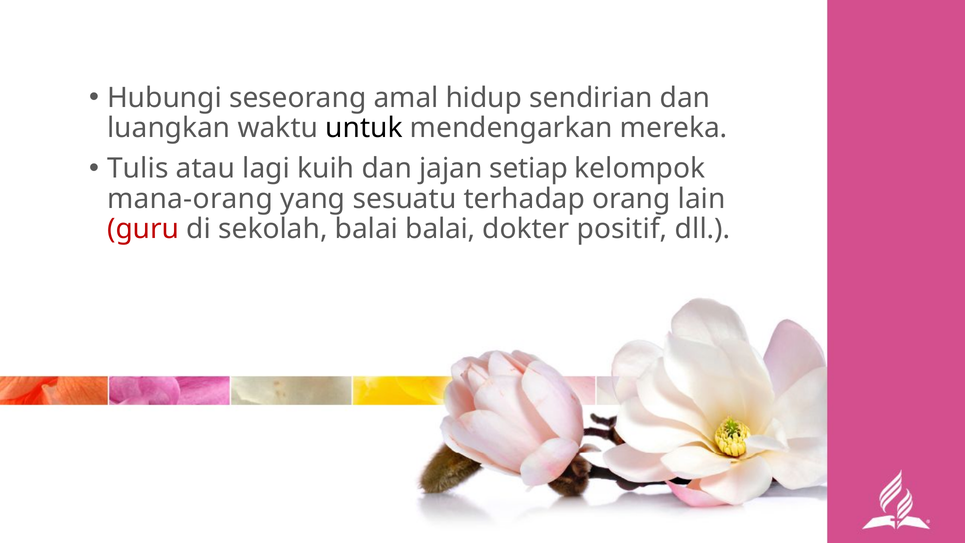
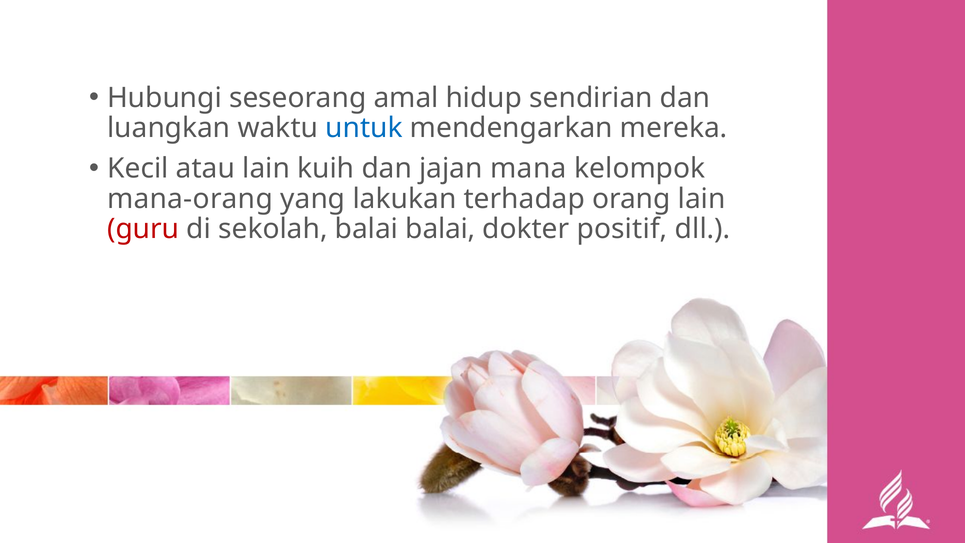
untuk colour: black -> blue (364, 128)
Tulis: Tulis -> Kecil (138, 168)
atau lagi: lagi -> lain (266, 168)
setiap: setiap -> mana (528, 168)
sesuatu: sesuatu -> lakukan (404, 199)
